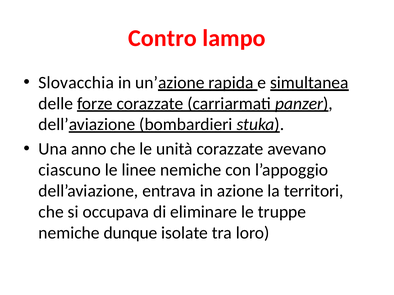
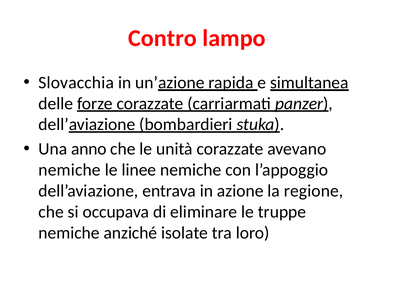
ciascuno: ciascuno -> nemiche (70, 170)
territori: territori -> regione (314, 191)
dunque: dunque -> anziché (130, 233)
